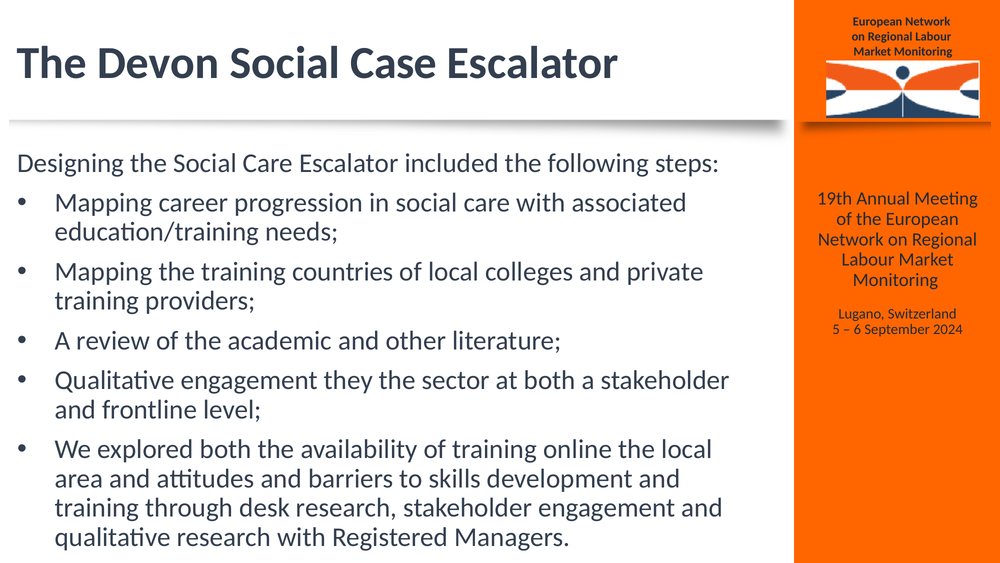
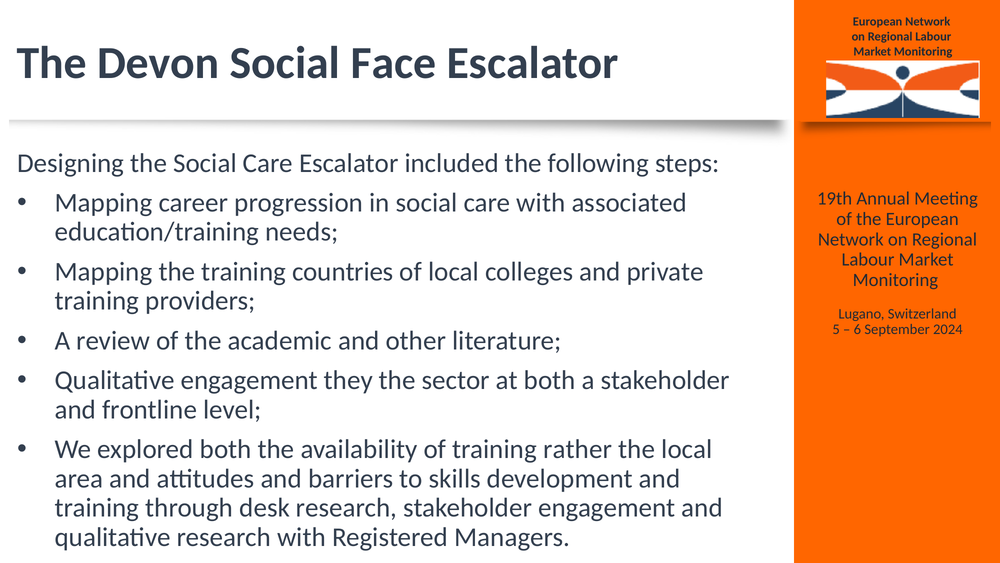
Case: Case -> Face (393, 63)
online: online -> rather (578, 449)
